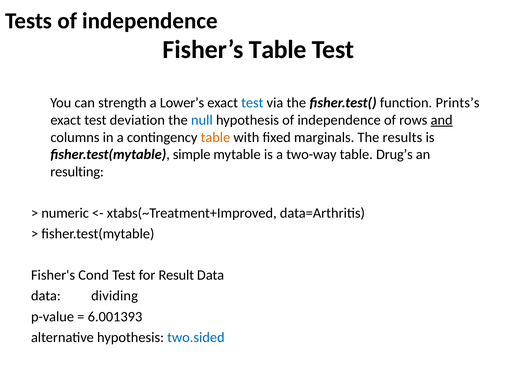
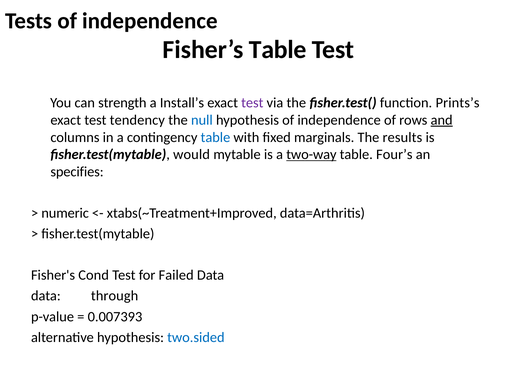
Lower’s: Lower’s -> Install’s (182, 103)
test colour: blue -> purple (252, 103)
deviation: deviation -> tendency (137, 120)
table colour: orange -> blue (215, 137)
simple: simple -> would (192, 154)
two-way underline: none -> present (311, 154)
Drug’s: Drug’s -> Four’s (394, 154)
resulting: resulting -> specifies (77, 172)
Result: Result -> Failed (176, 275)
dividing: dividing -> through (115, 296)
6.001393: 6.001393 -> 0.007393 (115, 316)
